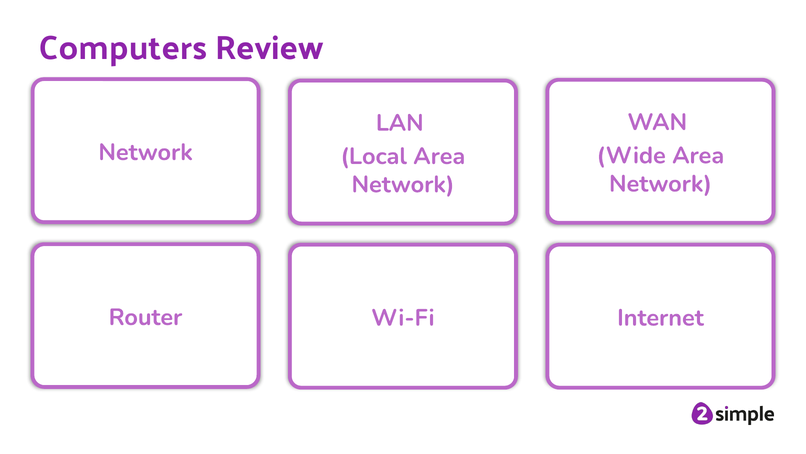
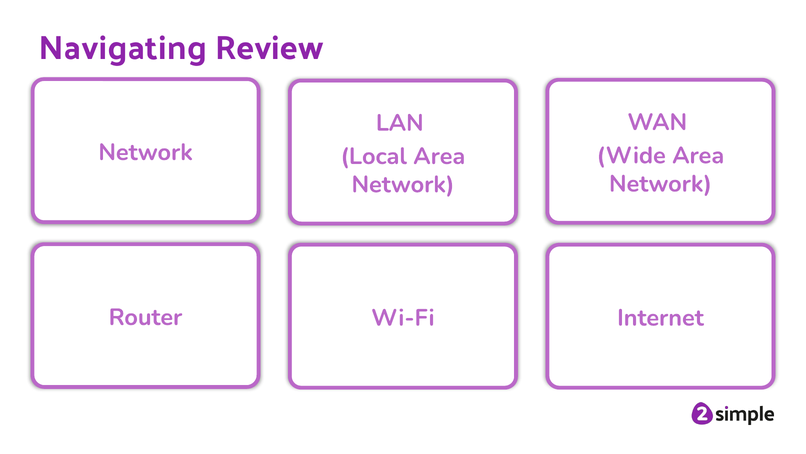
Computers: Computers -> Navigating (123, 48)
